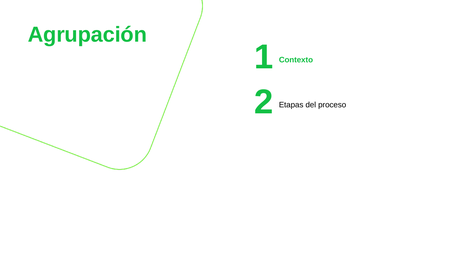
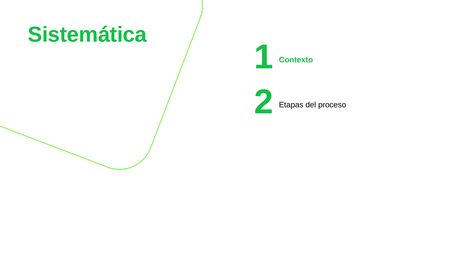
Agrupación: Agrupación -> Sistemática (87, 35)
